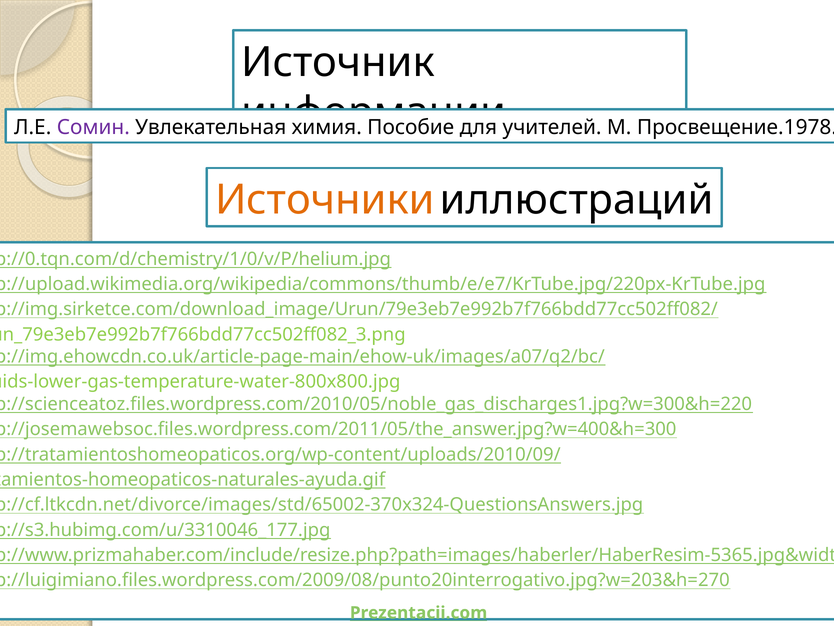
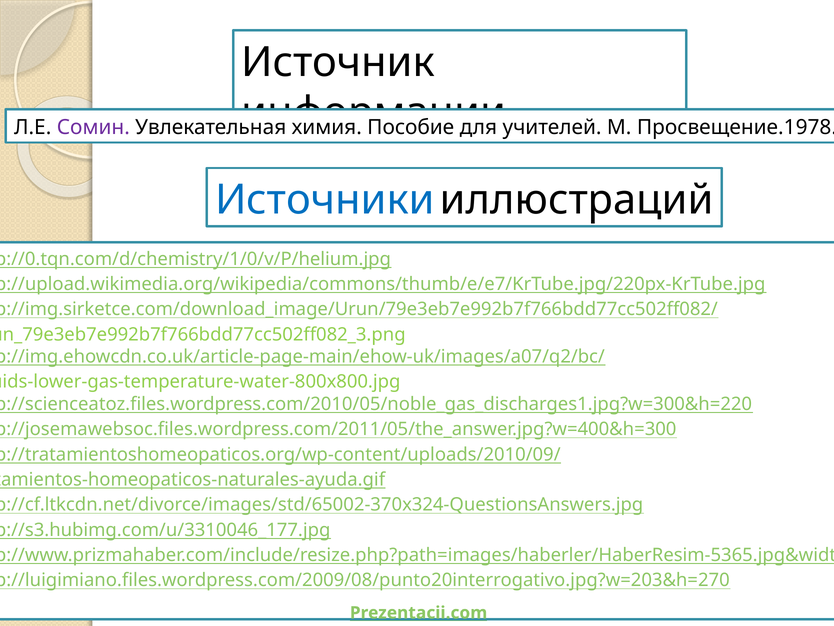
Источники colour: orange -> blue (325, 200)
